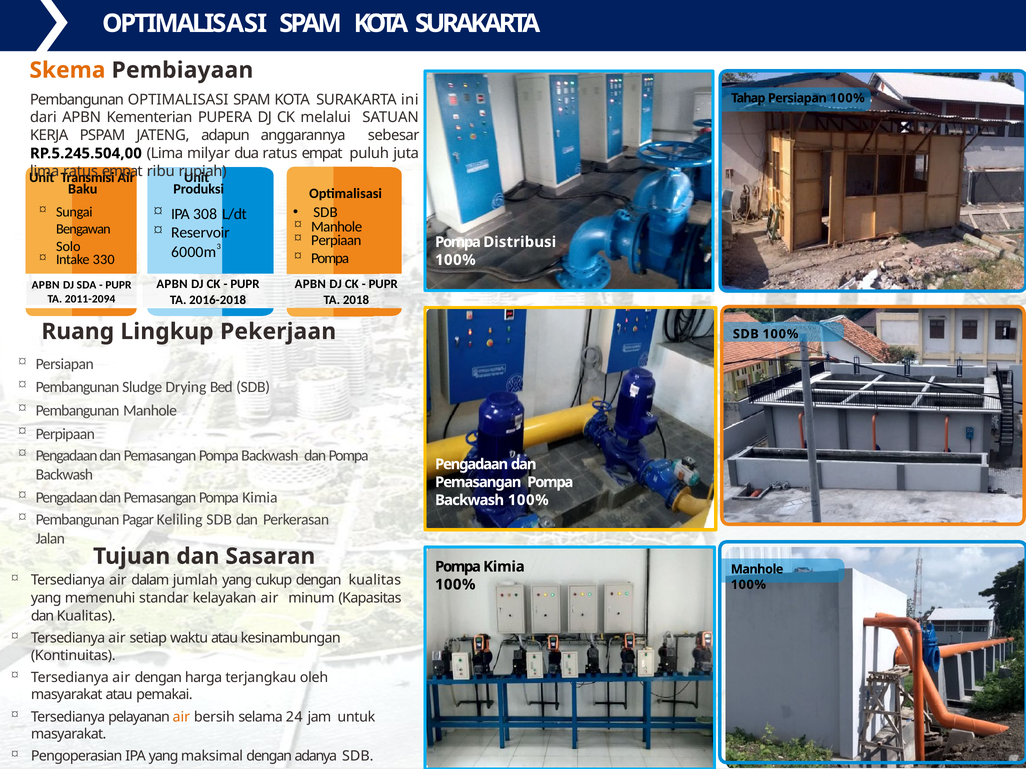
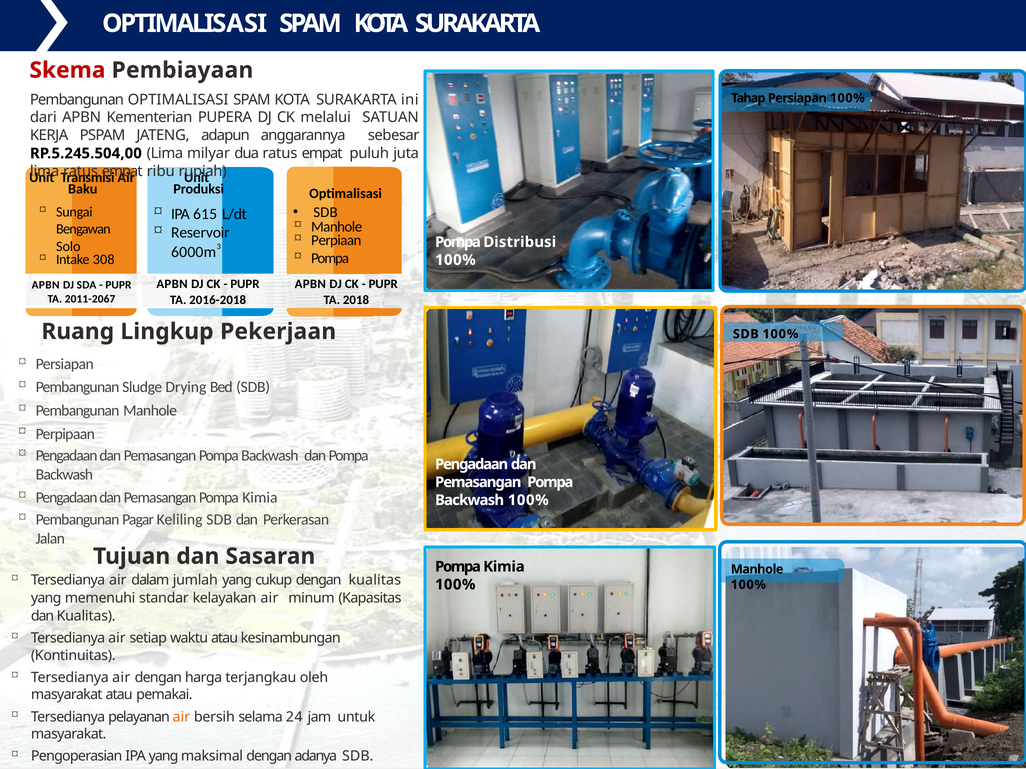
Skema colour: orange -> red (67, 70)
308: 308 -> 615 (205, 214)
330: 330 -> 308 (104, 260)
2011-2094: 2011-2094 -> 2011-2067 (90, 299)
